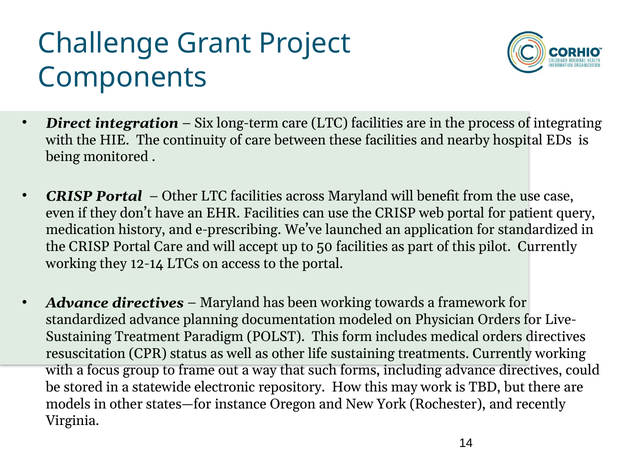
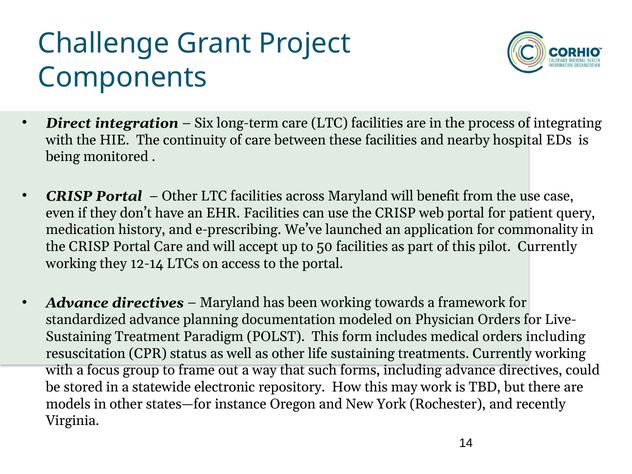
application for standardized: standardized -> commonality (538, 230)
orders directives: directives -> including (556, 337)
